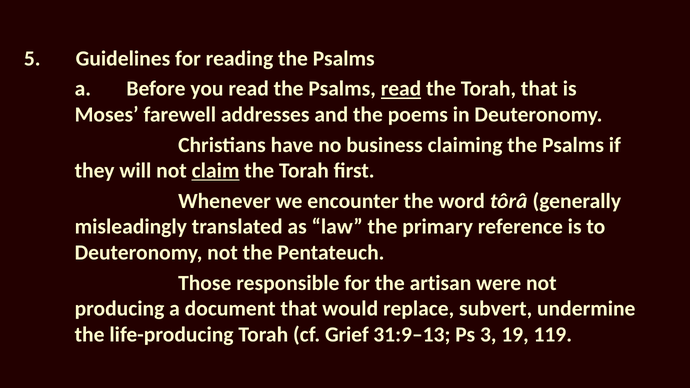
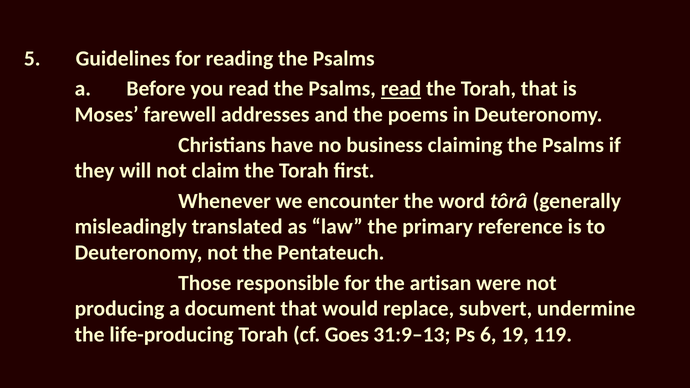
claim underline: present -> none (216, 171)
Grief: Grief -> Goes (347, 335)
3: 3 -> 6 (488, 335)
